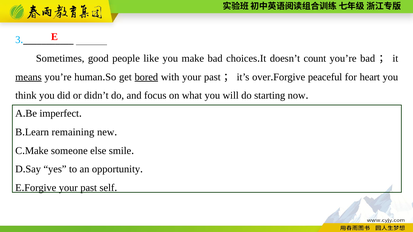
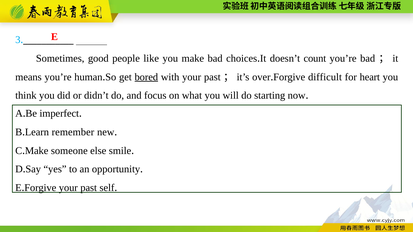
means underline: present -> none (29, 77)
peaceful: peaceful -> difficult (325, 77)
remaining: remaining -> remember (73, 132)
